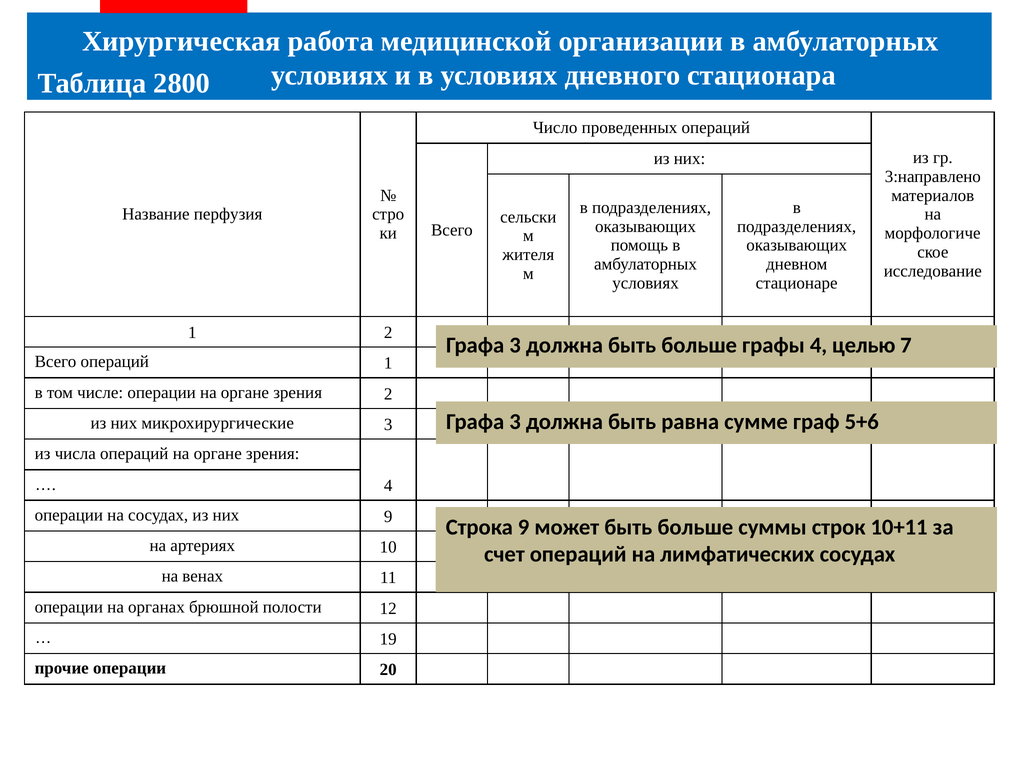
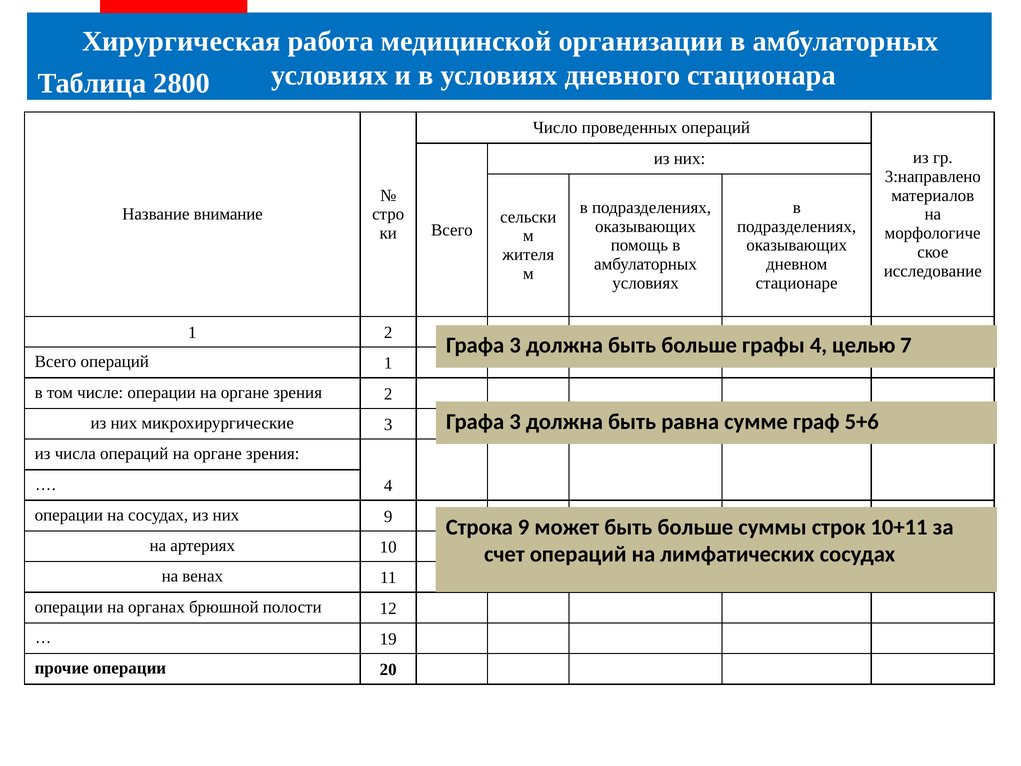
перфузия: перфузия -> внимание (228, 214)
